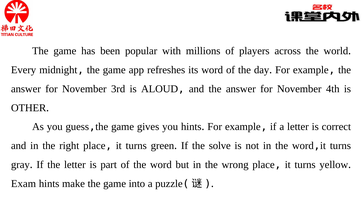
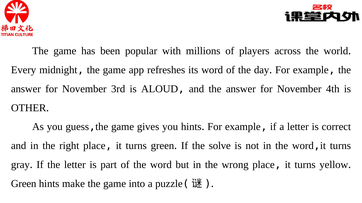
Exam: Exam -> Green (24, 184)
